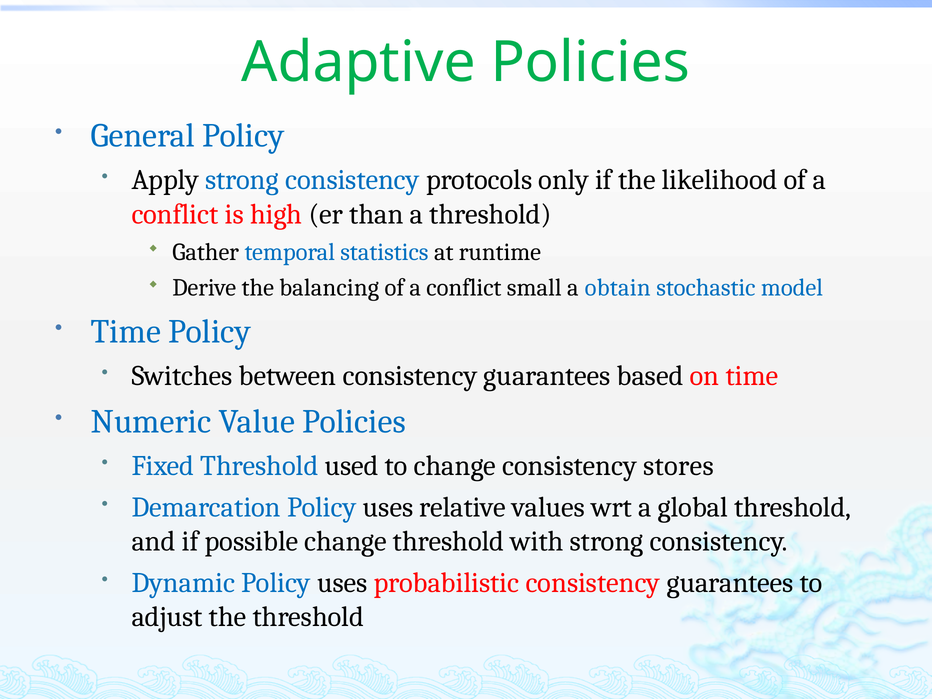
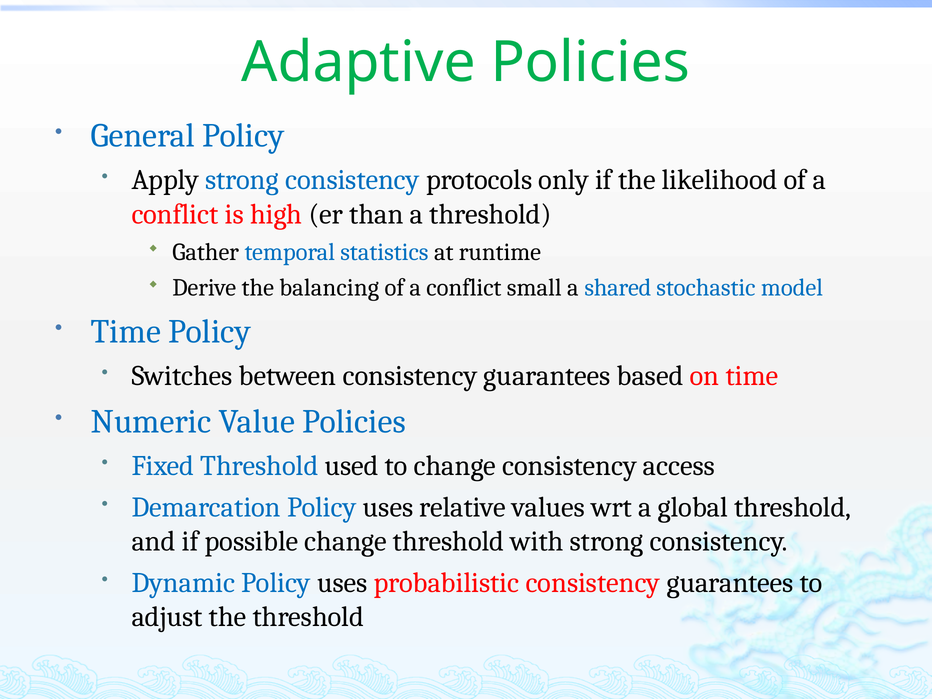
obtain: obtain -> shared (618, 288)
stores: stores -> access (679, 466)
